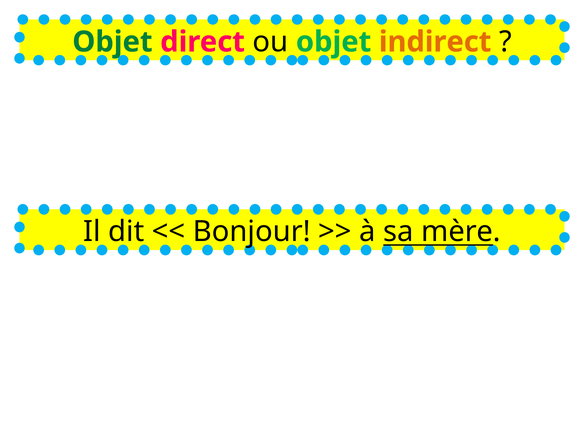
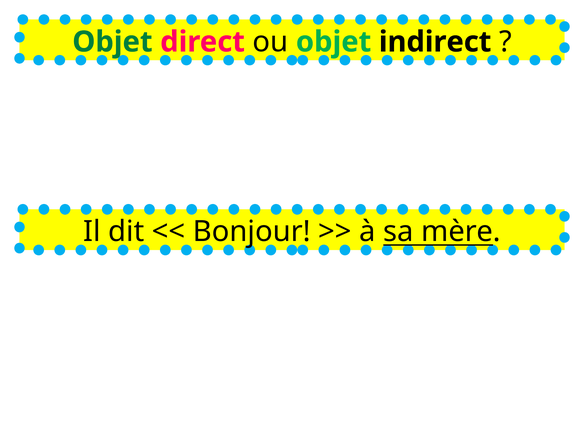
indirect colour: orange -> black (435, 42)
